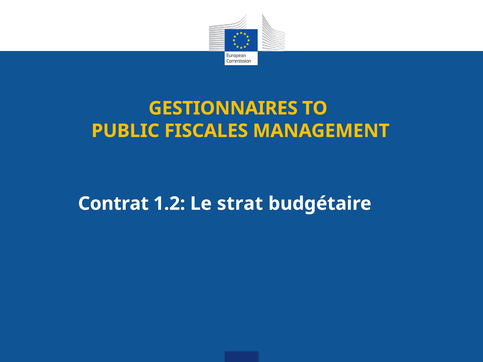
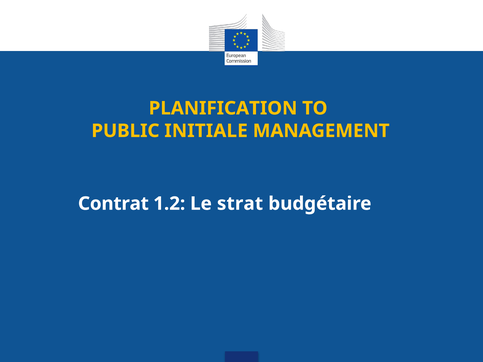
GESTIONNAIRES: GESTIONNAIRES -> PLANIFICATION (223, 108)
FISCALES: FISCALES -> INITIALE (206, 131)
